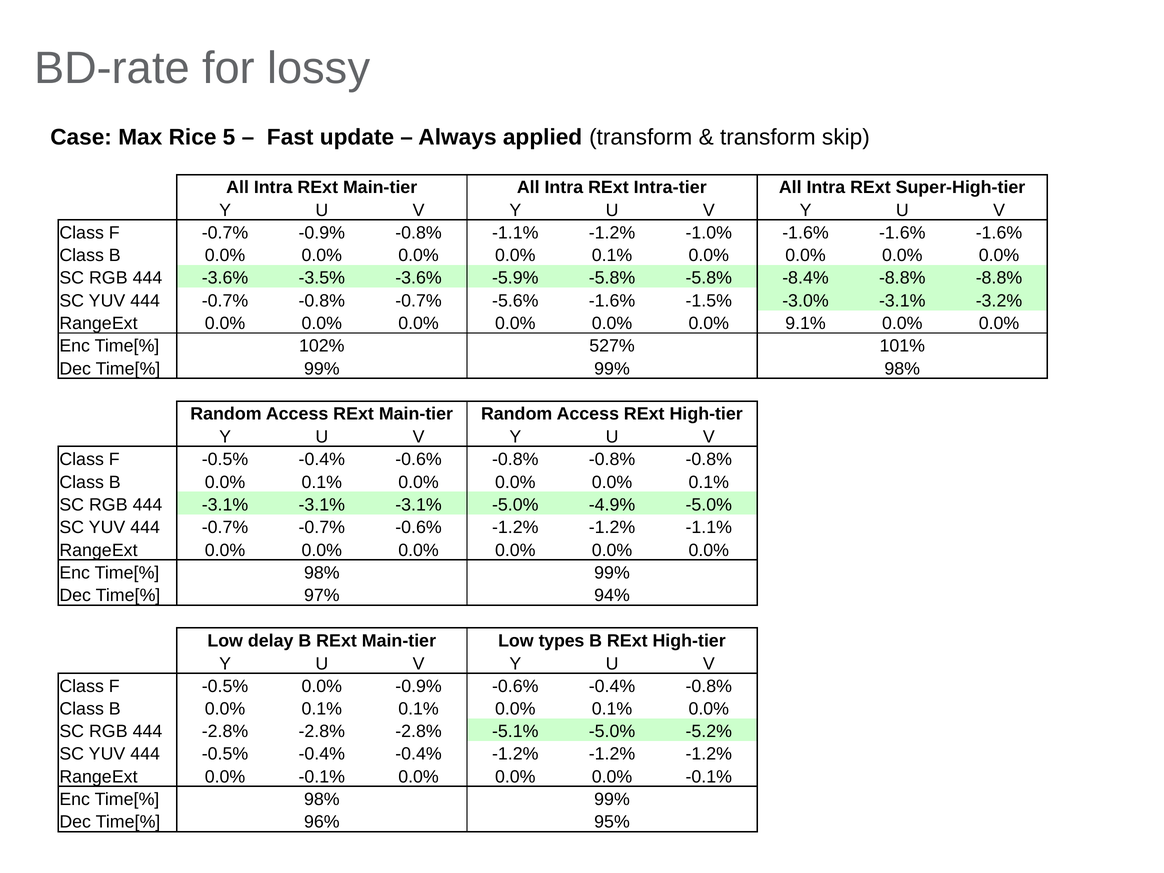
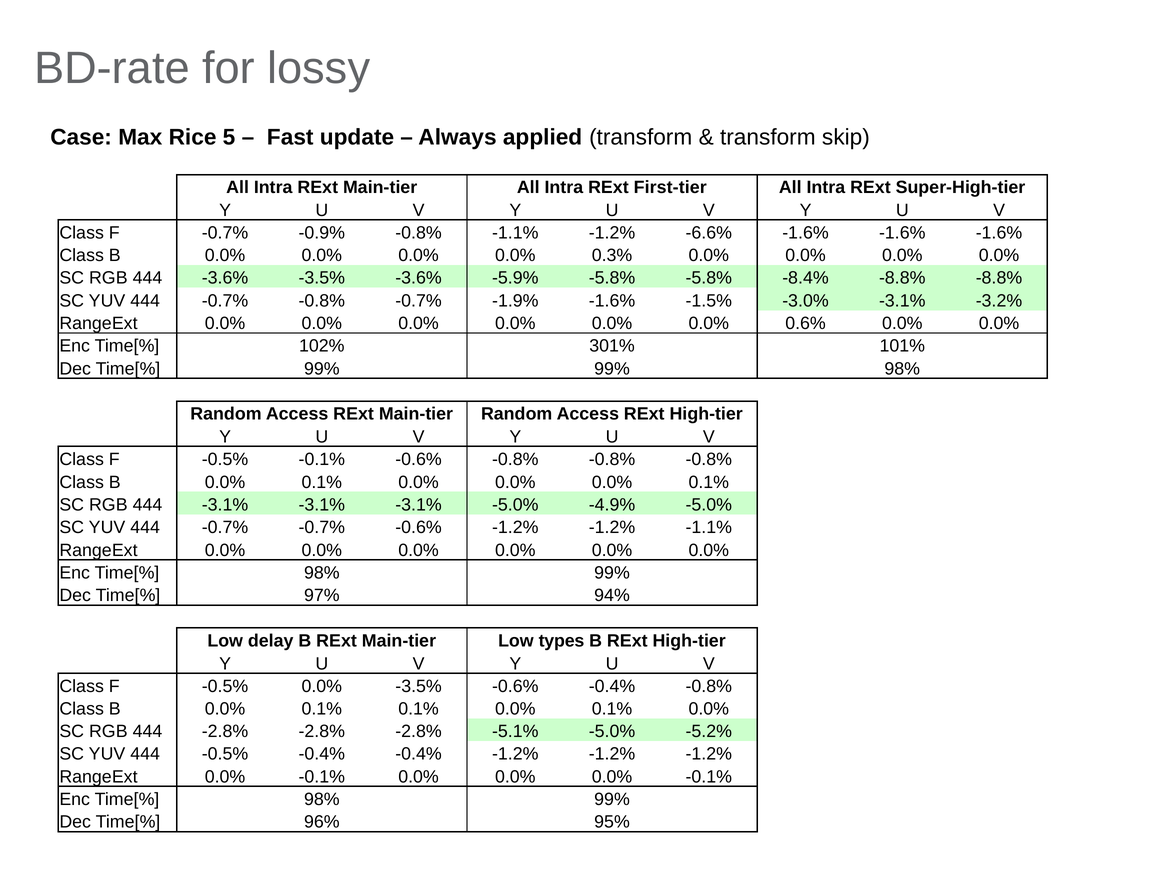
Intra-tier: Intra-tier -> First-tier (670, 188)
-1.0%: -1.0% -> -6.6% (709, 233)
0.1%: 0.1% -> 0.3% (612, 256)
-5.6%: -5.6% -> -1.9% (515, 301)
9.1%: 9.1% -> 0.6% (806, 323)
527%: 527% -> 301% (612, 346)
F -0.5% -0.4%: -0.4% -> -0.1% (322, 459)
0.0% -0.9%: -0.9% -> -3.5% (419, 686)
